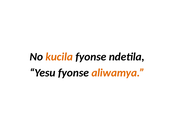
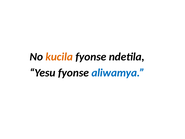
aliwamya colour: orange -> blue (118, 73)
